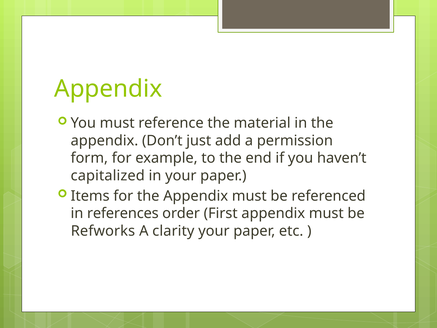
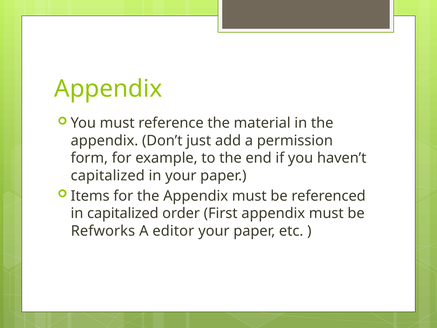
in references: references -> capitalized (123, 213)
clarity: clarity -> editor (173, 231)
